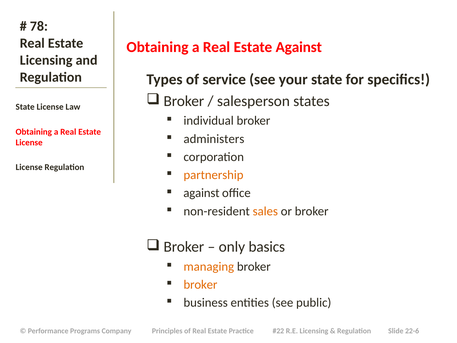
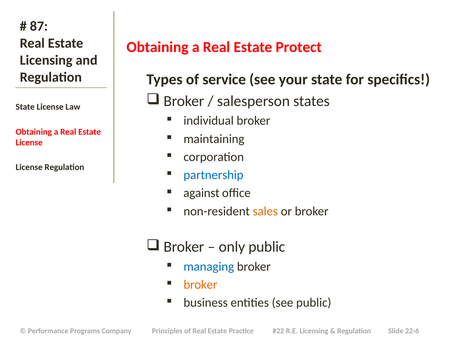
78: 78 -> 87 (39, 26)
Estate Against: Against -> Protect (299, 47)
administers: administers -> maintaining (214, 139)
partnership colour: orange -> blue (213, 175)
only basics: basics -> public (267, 247)
managing colour: orange -> blue (209, 266)
